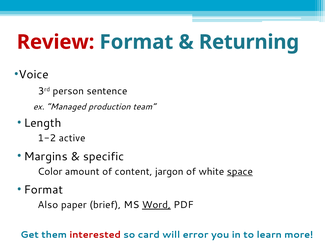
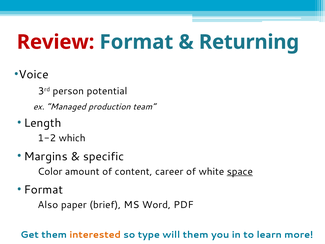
sentence: sentence -> potential (107, 91)
active: active -> which (72, 138)
jargon: jargon -> career (169, 171)
Word underline: present -> none (156, 205)
interested colour: red -> orange (95, 235)
card: card -> type (149, 235)
will error: error -> them (196, 235)
